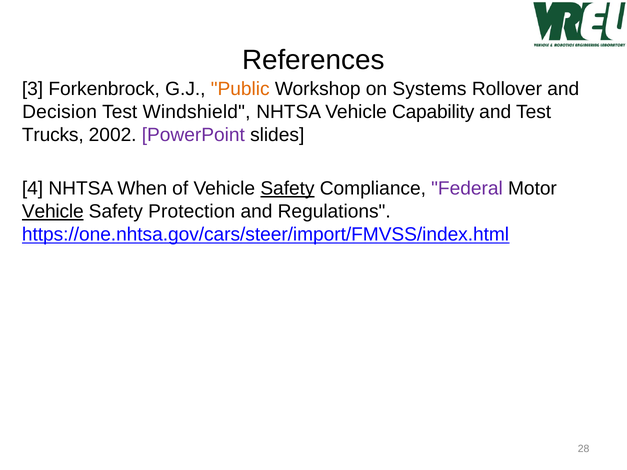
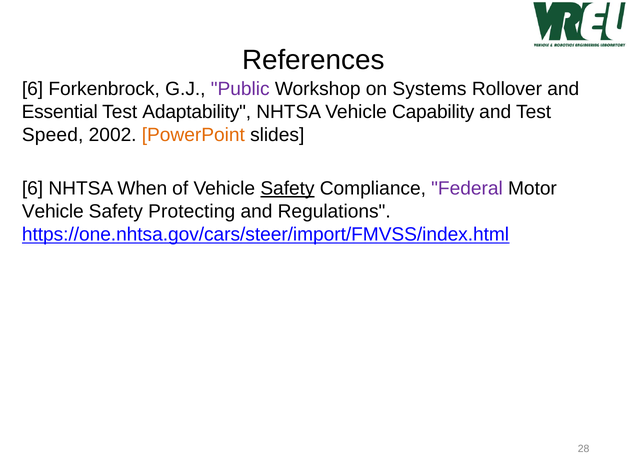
3: 3 -> 6 (33, 89)
Public colour: orange -> purple (240, 89)
Decision: Decision -> Essential (60, 112)
Windshield: Windshield -> Adaptability (197, 112)
Trucks: Trucks -> Speed (53, 135)
PowerPoint colour: purple -> orange (193, 135)
4: 4 -> 6 (33, 189)
Vehicle underline: present -> none (53, 212)
Protection: Protection -> Protecting (192, 212)
